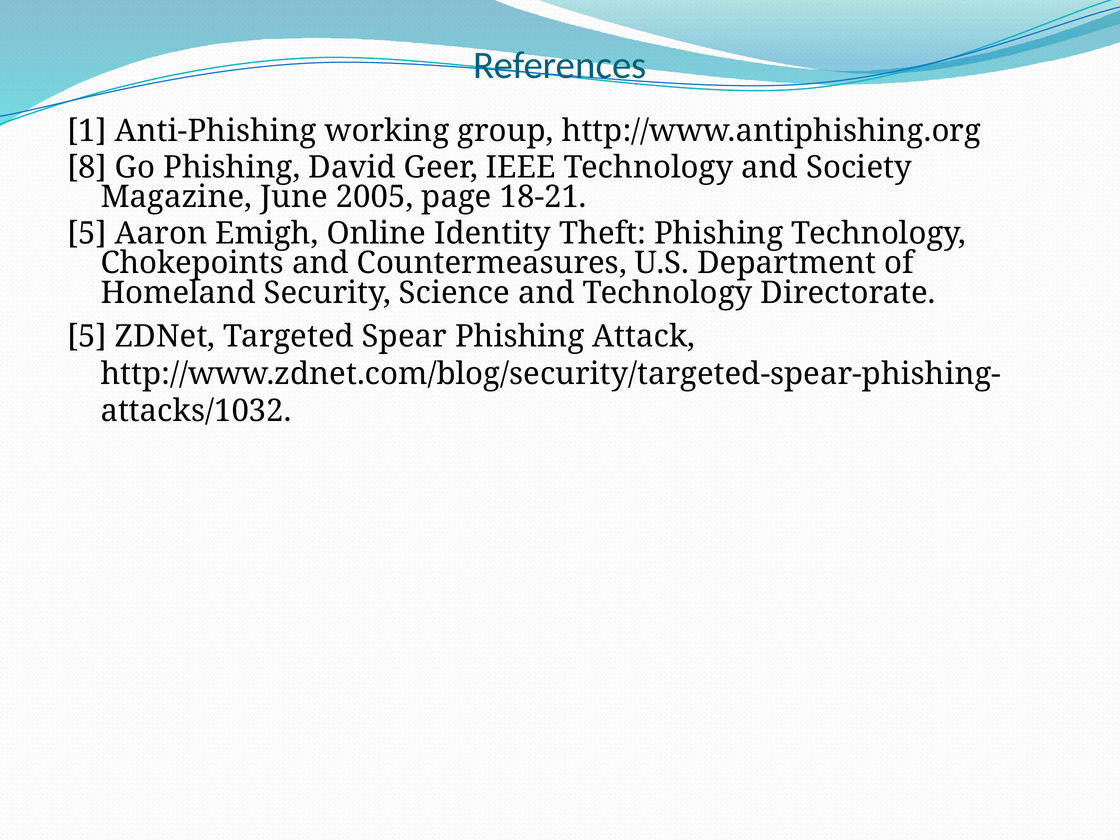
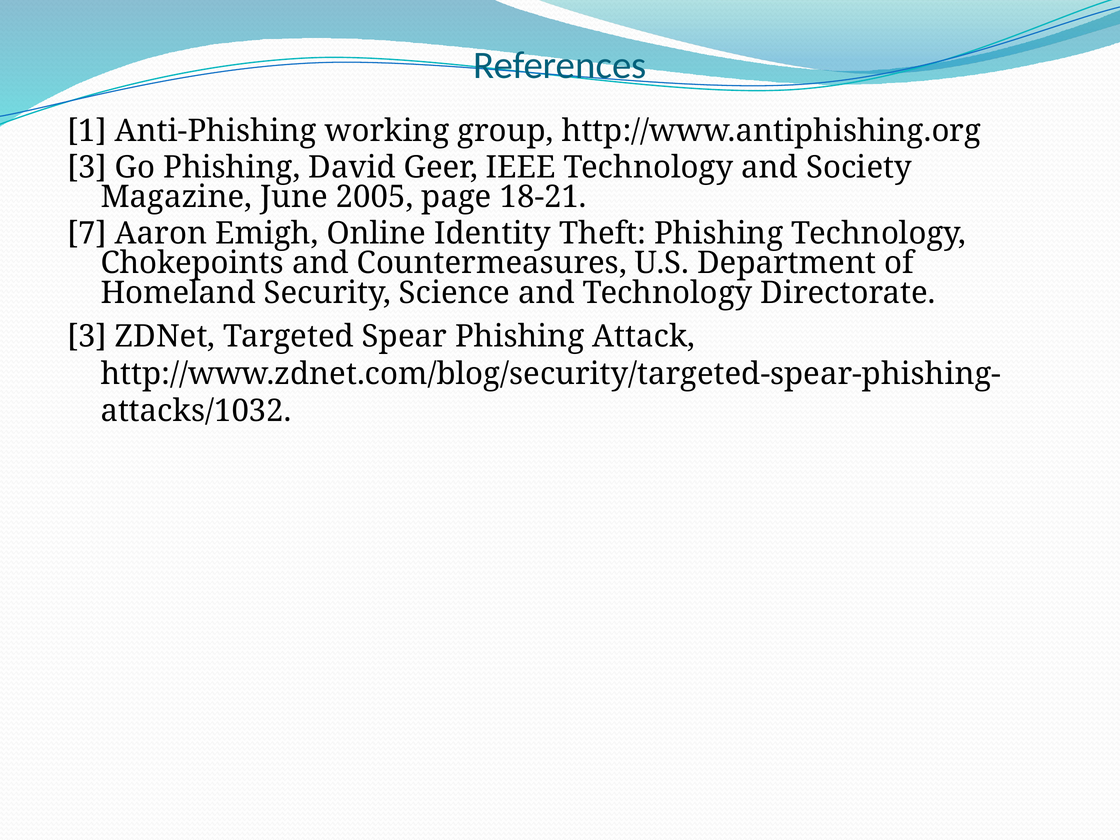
8: 8 -> 3 (87, 167)
5: 5 -> 7 (87, 233)
5: 5 -> 3 (87, 336)
